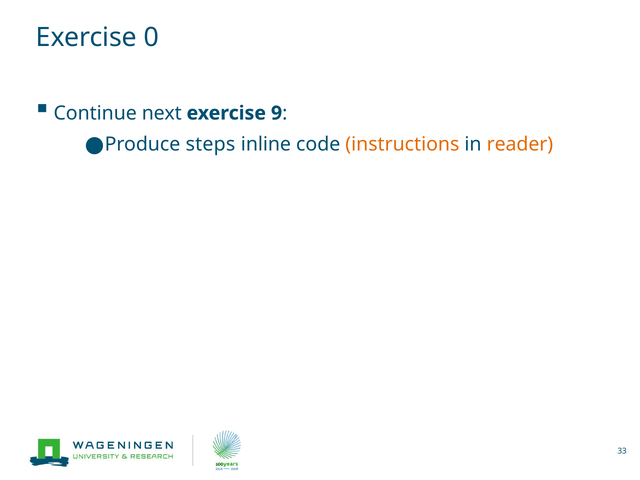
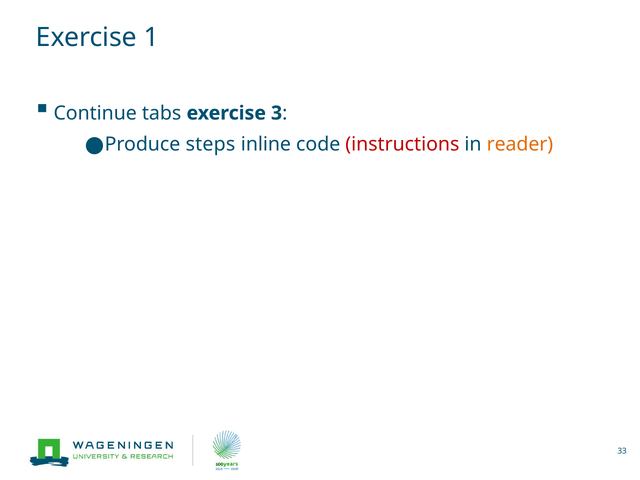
0: 0 -> 1 (152, 38)
next: next -> tabs (162, 113)
9: 9 -> 3 (277, 113)
instructions colour: orange -> red (402, 144)
